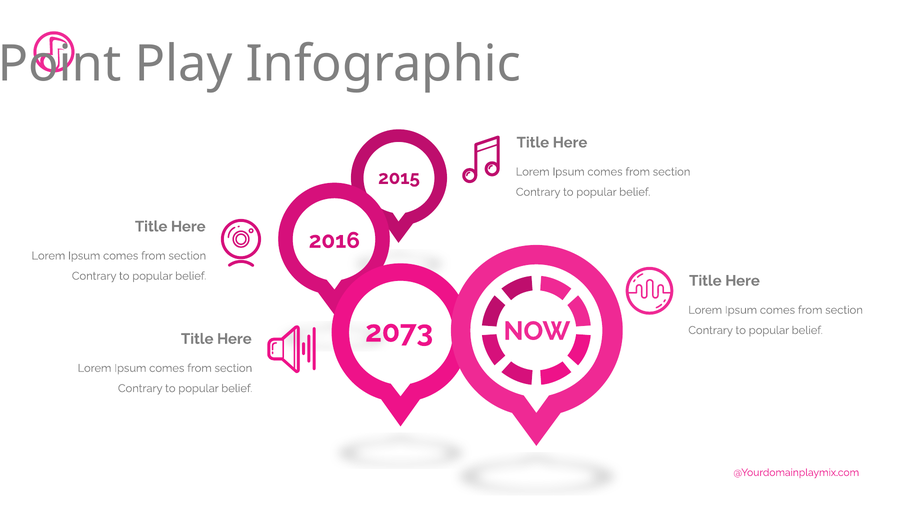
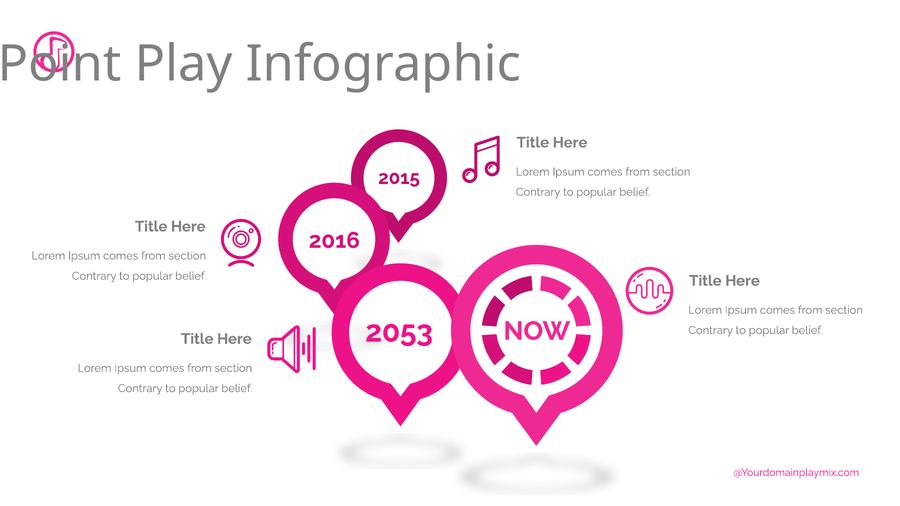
2073: 2073 -> 2053 (399, 332)
